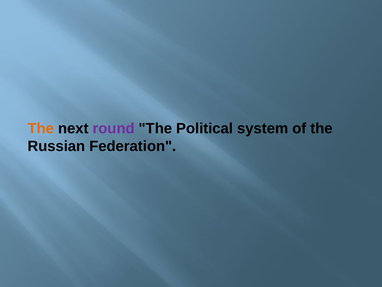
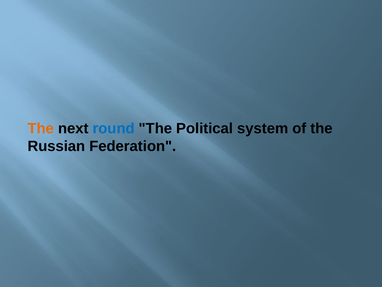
round colour: purple -> blue (114, 128)
